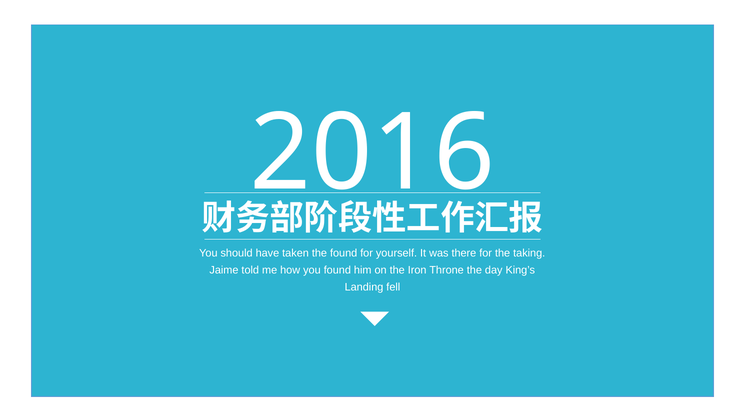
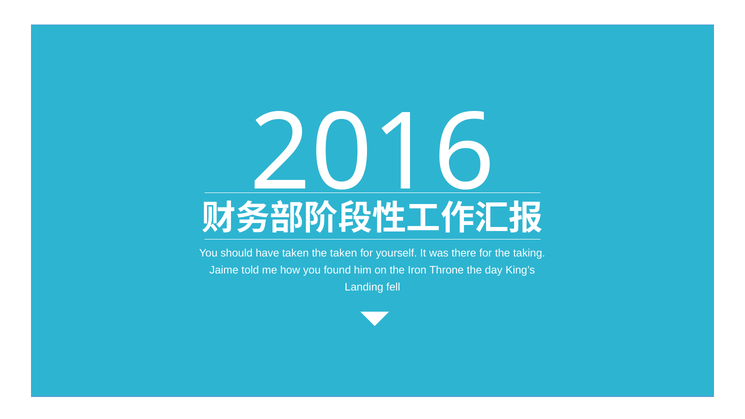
the found: found -> taken (344, 253)
